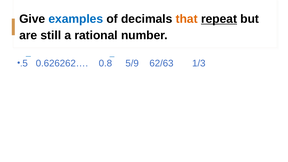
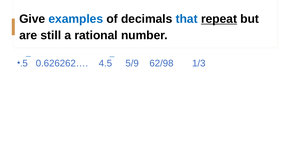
that colour: orange -> blue (187, 19)
0.8: 0.8 -> 4.5 (105, 63)
62/63: 62/63 -> 62/98 (161, 63)
